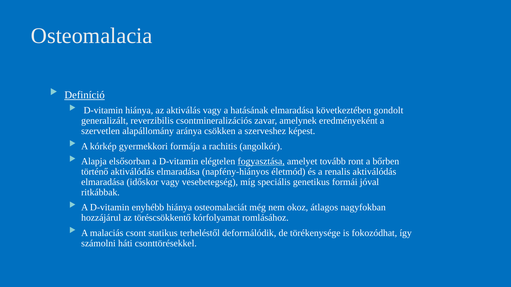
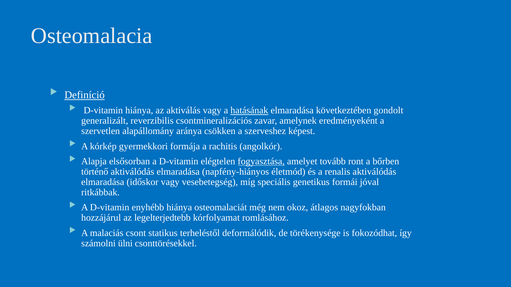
hatásának underline: none -> present (249, 111)
töréscsökkentő: töréscsökkentő -> legelterjedtebb (162, 218)
háti: háti -> ülni (125, 244)
